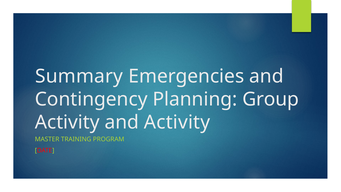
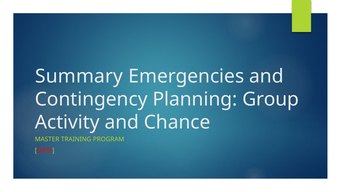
and Activity: Activity -> Chance (177, 122)
